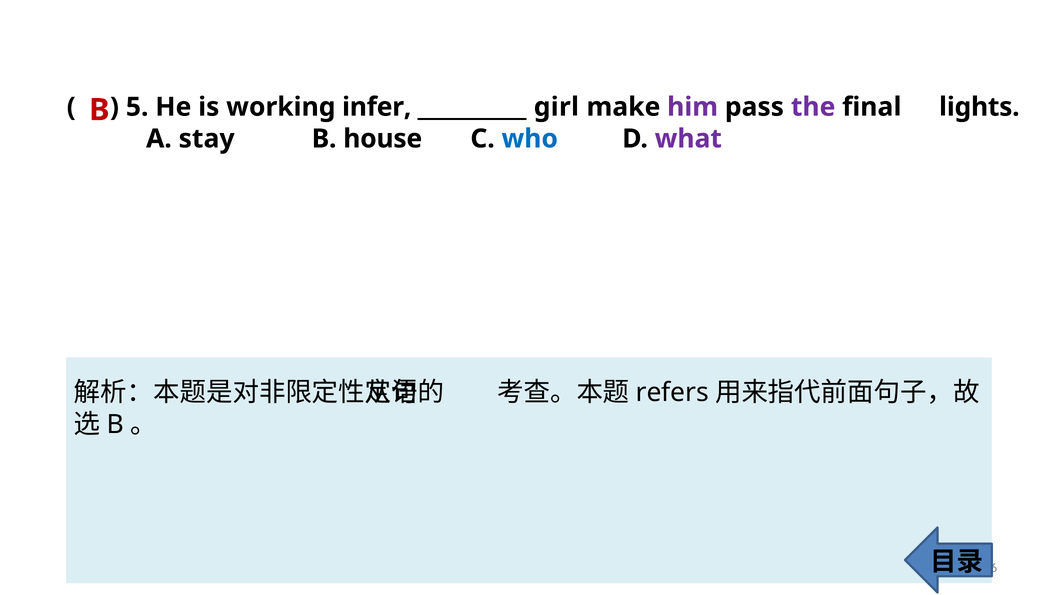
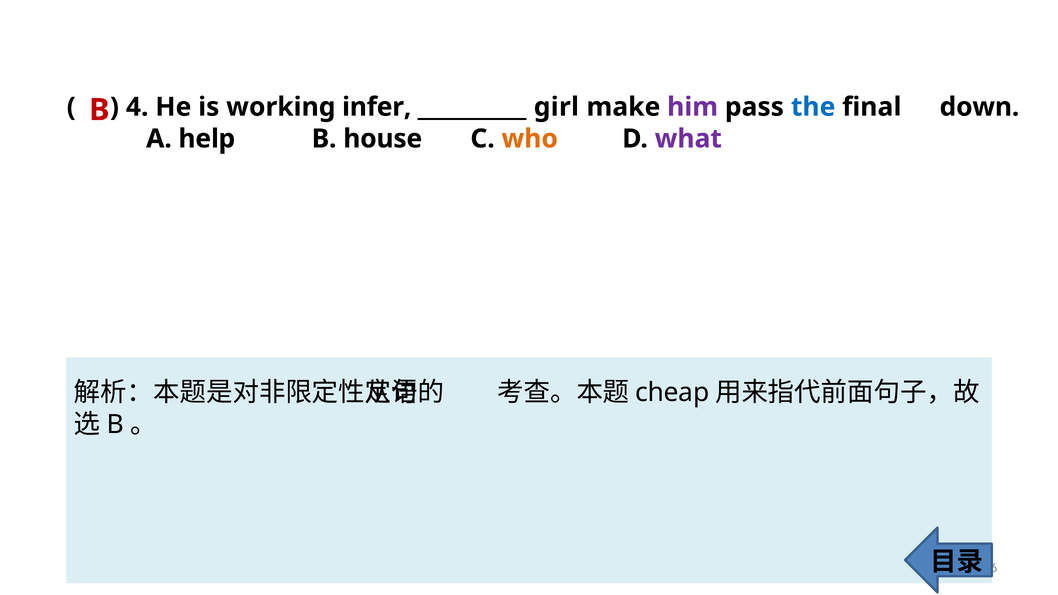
5: 5 -> 4 (137, 107)
the colour: purple -> blue (813, 107)
lights: lights -> down (979, 107)
stay: stay -> help (207, 139)
who colour: blue -> orange (530, 139)
refers: refers -> cheap (672, 393)
